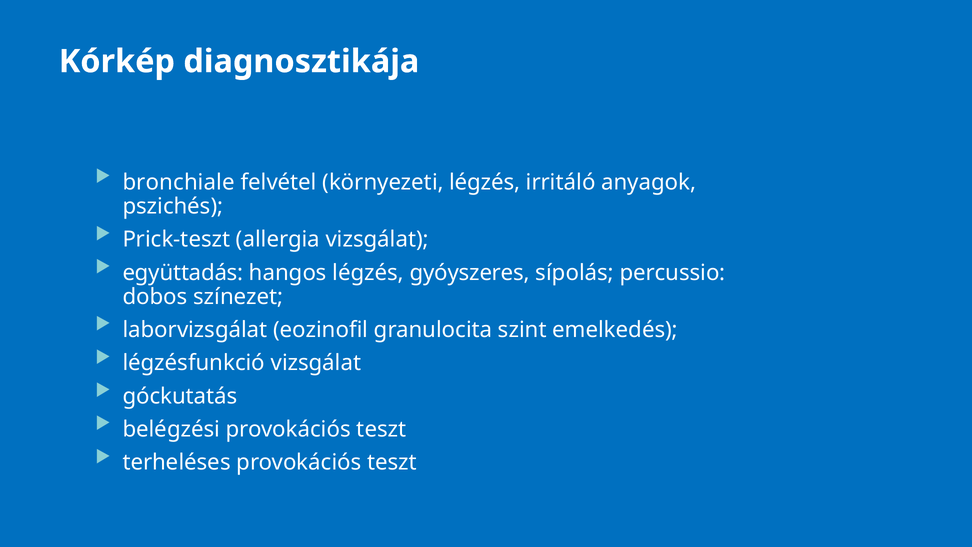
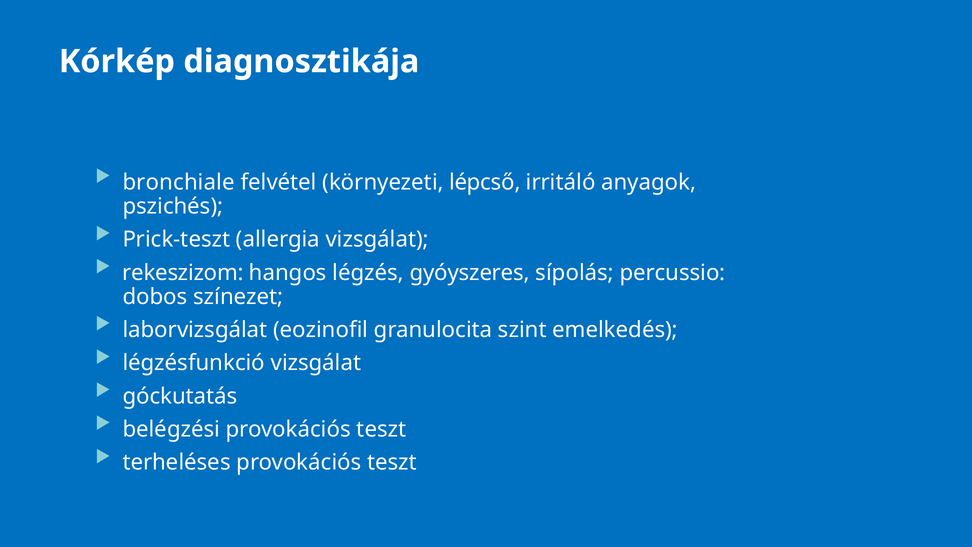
környezeti légzés: légzés -> lépcső (485, 182)
együttadás: együttadás -> rekeszizom (183, 273)
